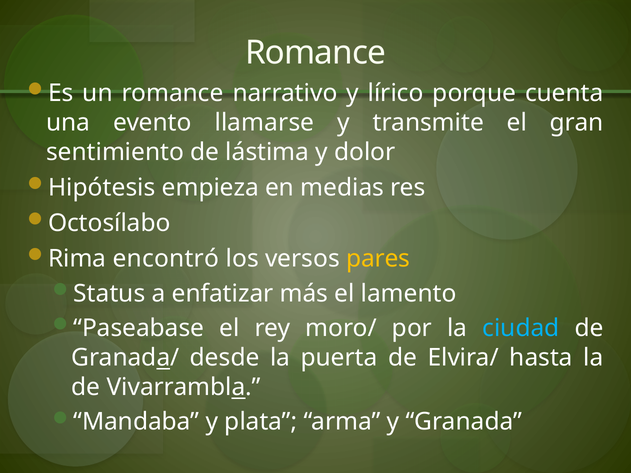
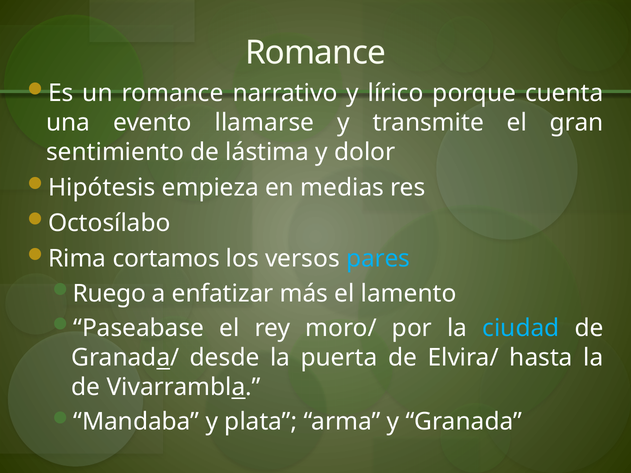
encontró: encontró -> cortamos (166, 259)
pares colour: yellow -> light blue (378, 259)
Status: Status -> Ruego (109, 294)
